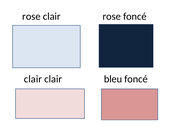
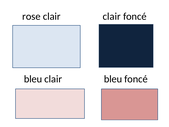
clair rose: rose -> clair (112, 16)
clair: clair -> bleu (33, 79)
